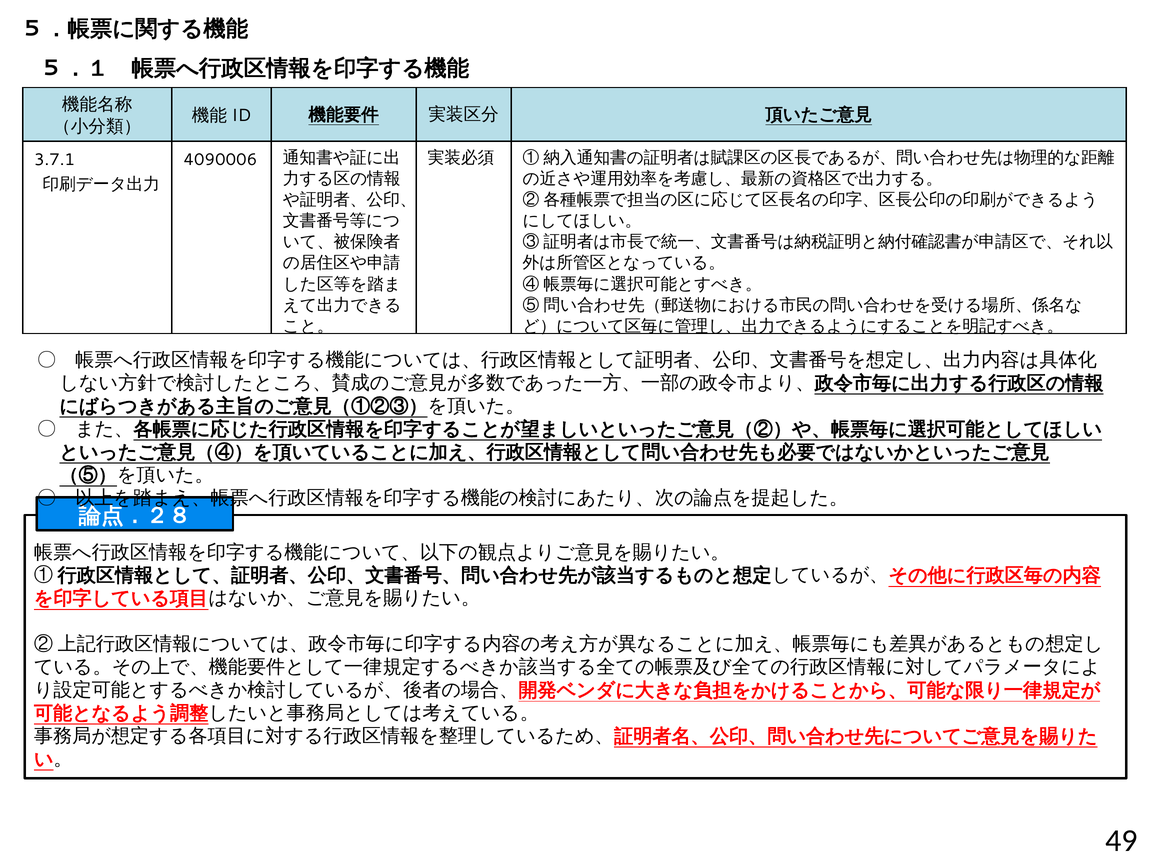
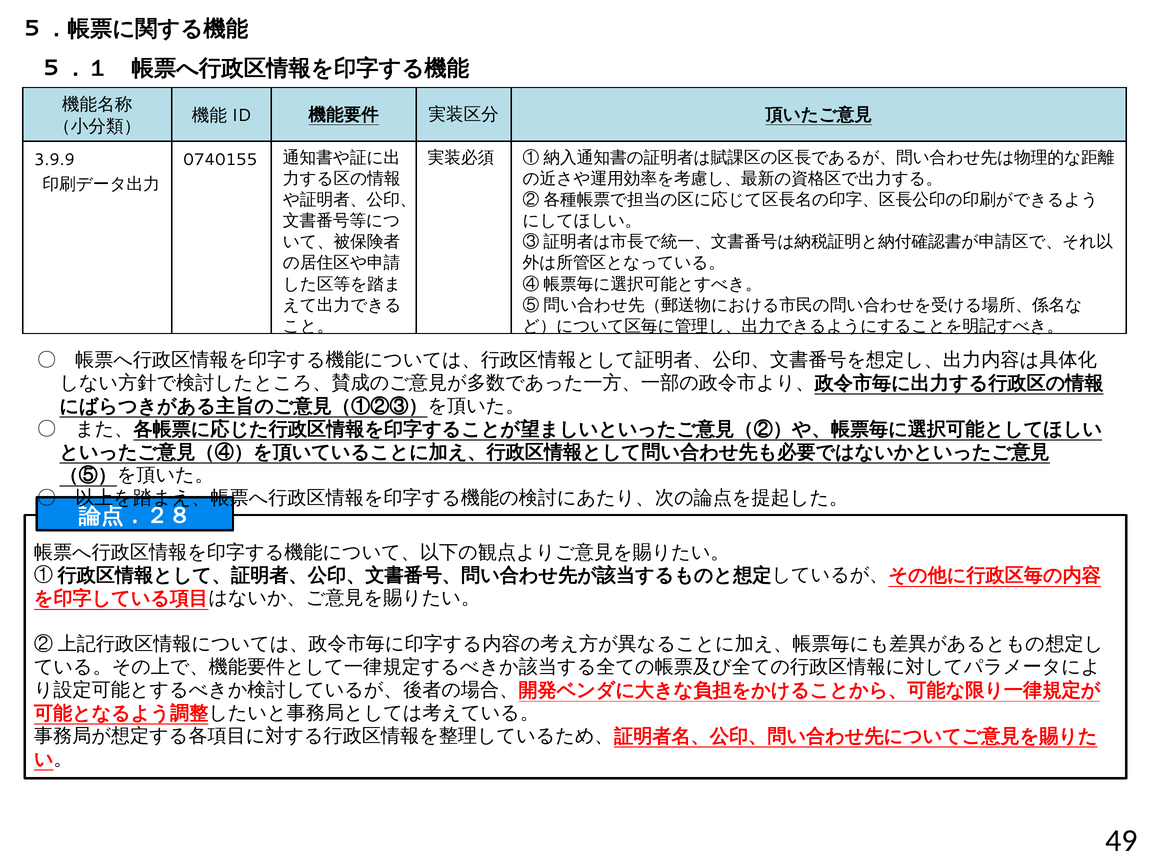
3.7.1: 3.7.1 -> 3.9.9 (55, 160)
4090006: 4090006 -> 0740155 (220, 160)
